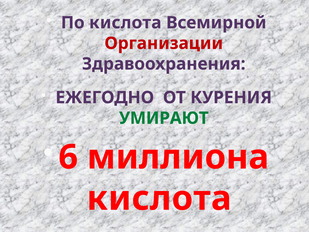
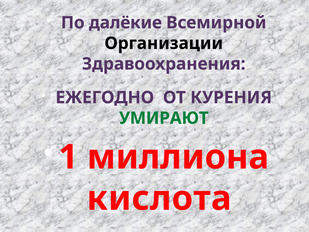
По кислота: кислота -> далёкие (125, 23)
Организации colour: red -> black (164, 43)
6: 6 -> 1 (68, 157)
